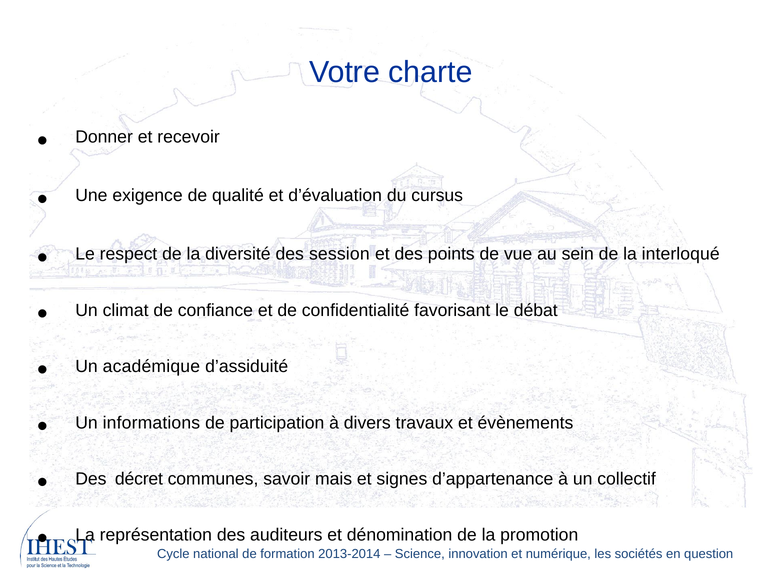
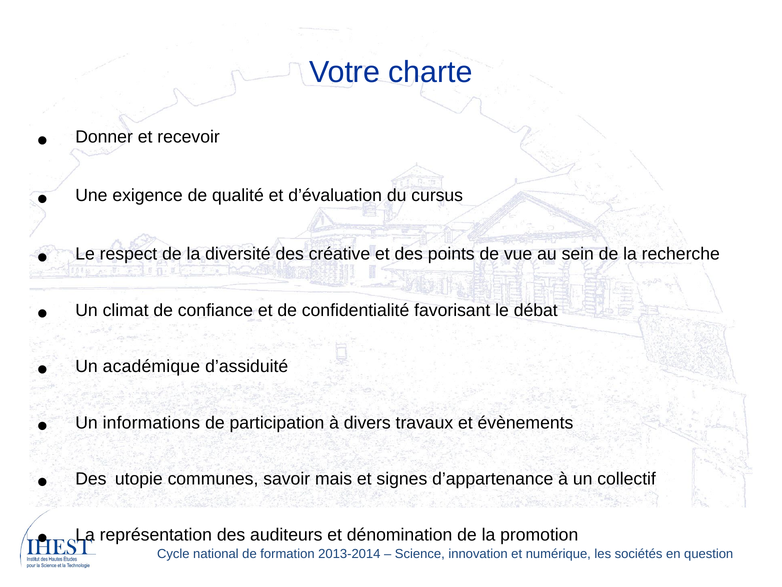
session: session -> créative (339, 254)
interloqué: interloqué -> recherche (681, 254)
décret: décret -> utopie (139, 478)
